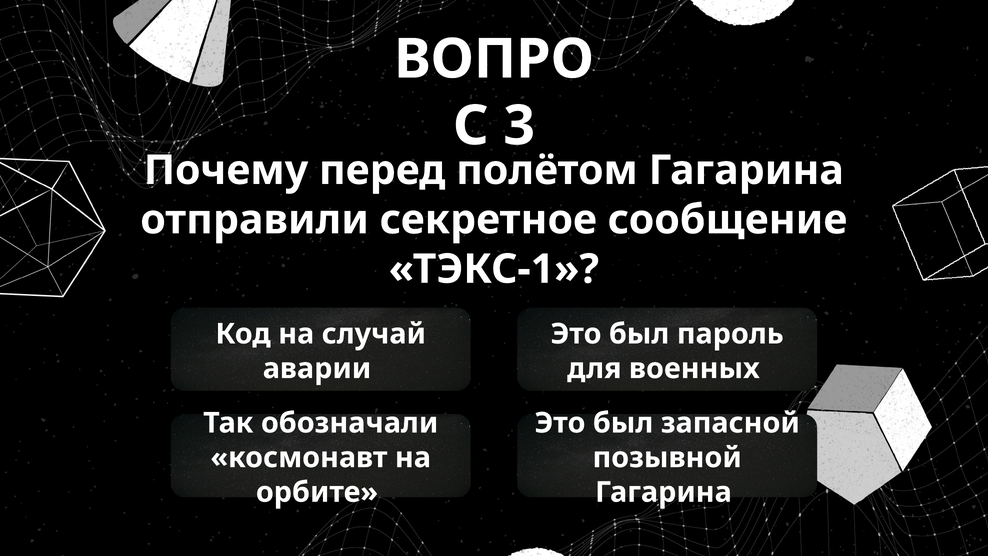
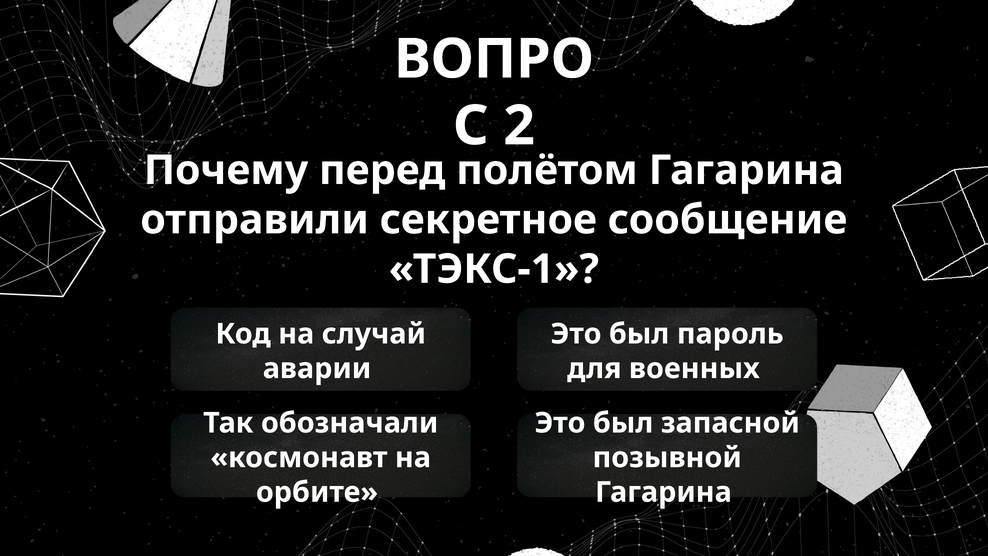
3: 3 -> 2 (519, 126)
